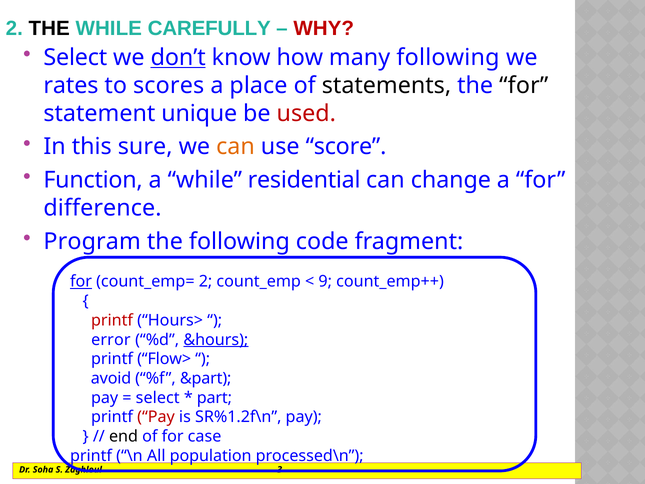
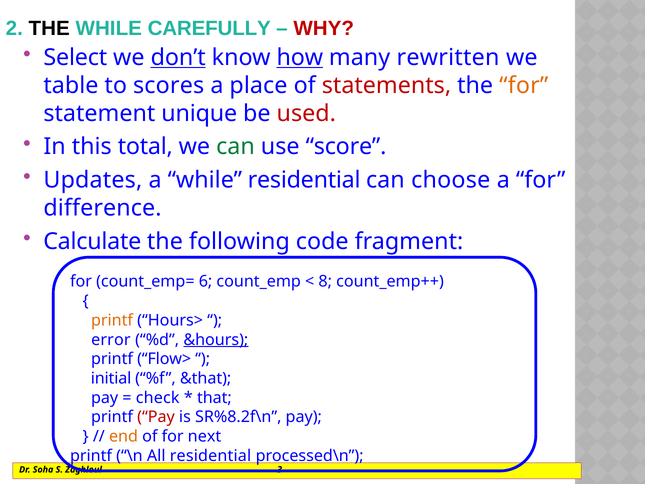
how underline: none -> present (300, 57)
many following: following -> rewritten (448, 57)
rates: rates -> table (71, 85)
statements colour: black -> red (386, 85)
for colour: black -> orange (524, 85)
sure: sure -> total (145, 147)
can colour: orange -> green (235, 147)
Function: Function -> Updates (93, 180)
change: change -> choose (451, 180)
Program: Program -> Calculate (92, 241)
for underline: present -> none (81, 282)
count_emp= 2: 2 -> 6 (206, 282)
9: 9 -> 8 (325, 282)
printf colour: red -> orange (112, 320)
avoid: avoid -> initial (111, 378)
&part: &part -> &that (206, 378)
select: select -> check (158, 398)
part: part -> that (214, 398)
SR%1.2f\n: SR%1.2f\n -> SR%8.2f\n (238, 417)
end colour: black -> orange (124, 436)
case: case -> next (205, 436)
All population: population -> residential (211, 456)
